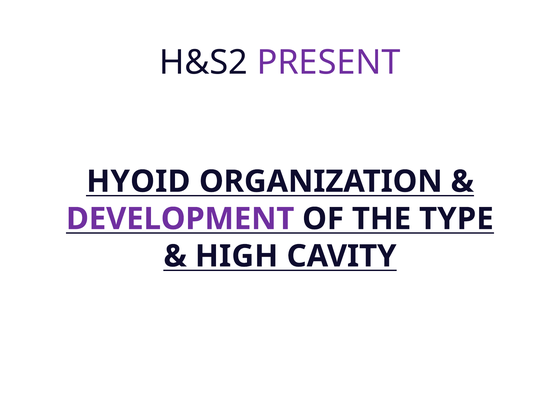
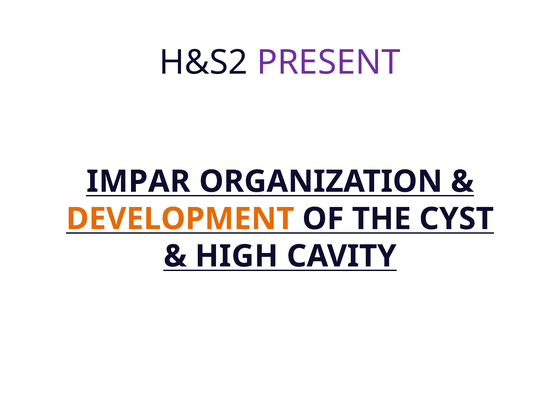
HYOID: HYOID -> IMPAR (138, 182)
DEVELOPMENT colour: purple -> orange (180, 219)
TYPE: TYPE -> CYST (456, 219)
